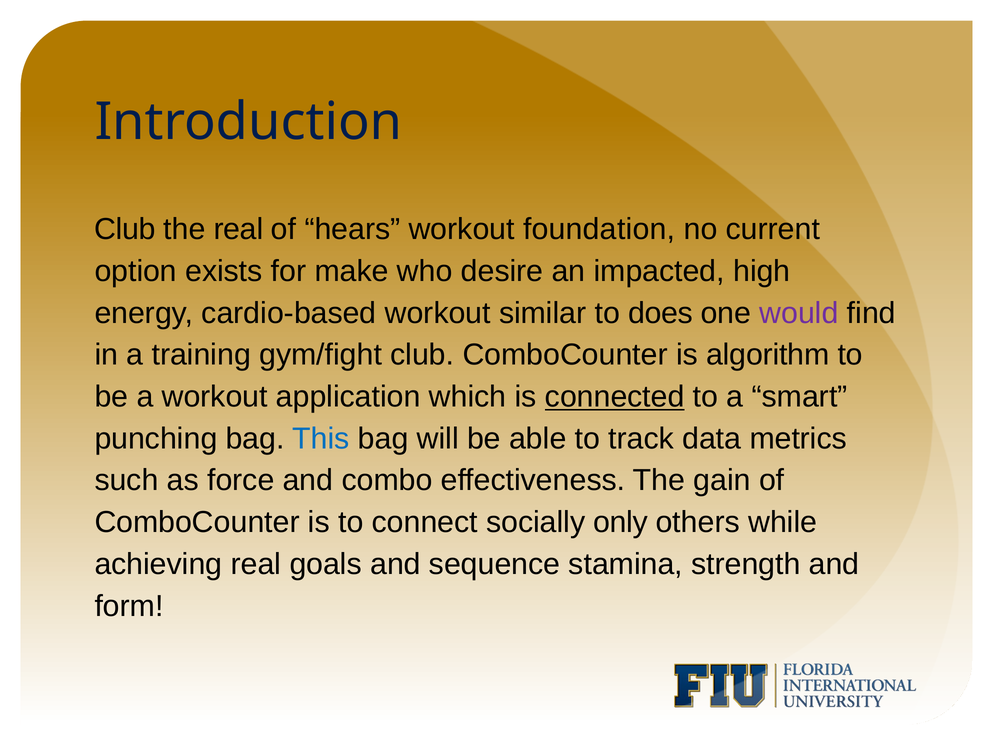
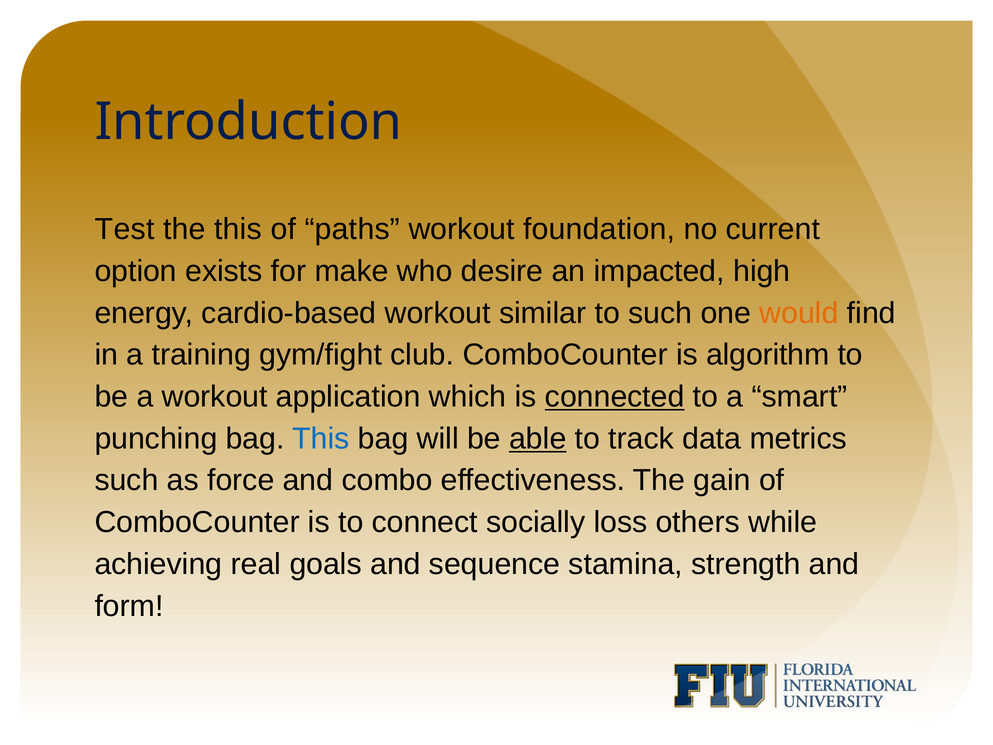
Club: Club -> Test (125, 229)
the real: real -> this (238, 229)
hears: hears -> paths (352, 229)
to does: does -> such (660, 313)
would colour: purple -> orange (799, 313)
able underline: none -> present (538, 438)
only: only -> loss (620, 522)
